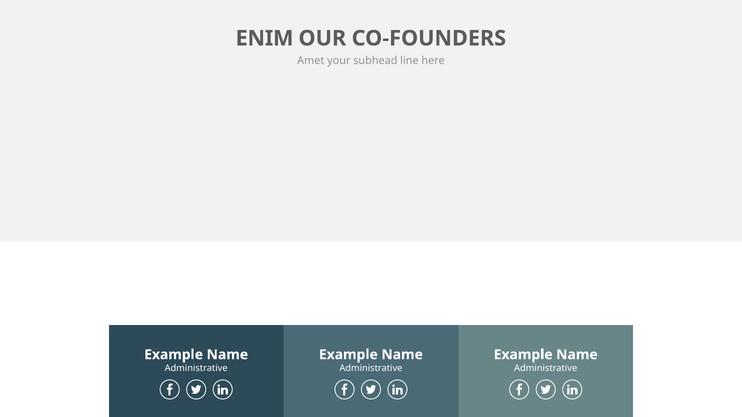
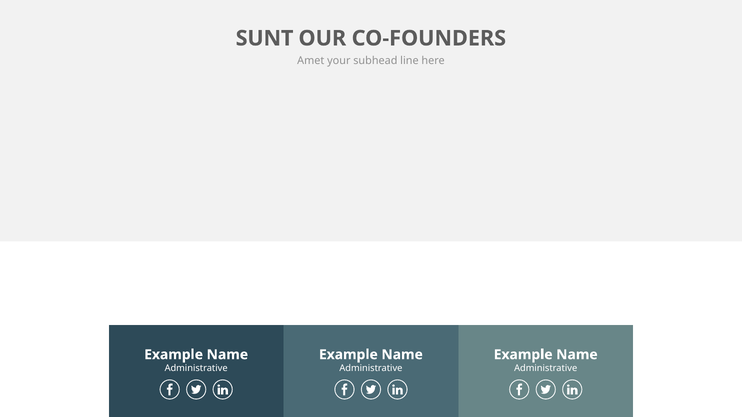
ENIM: ENIM -> SUNT (265, 38)
